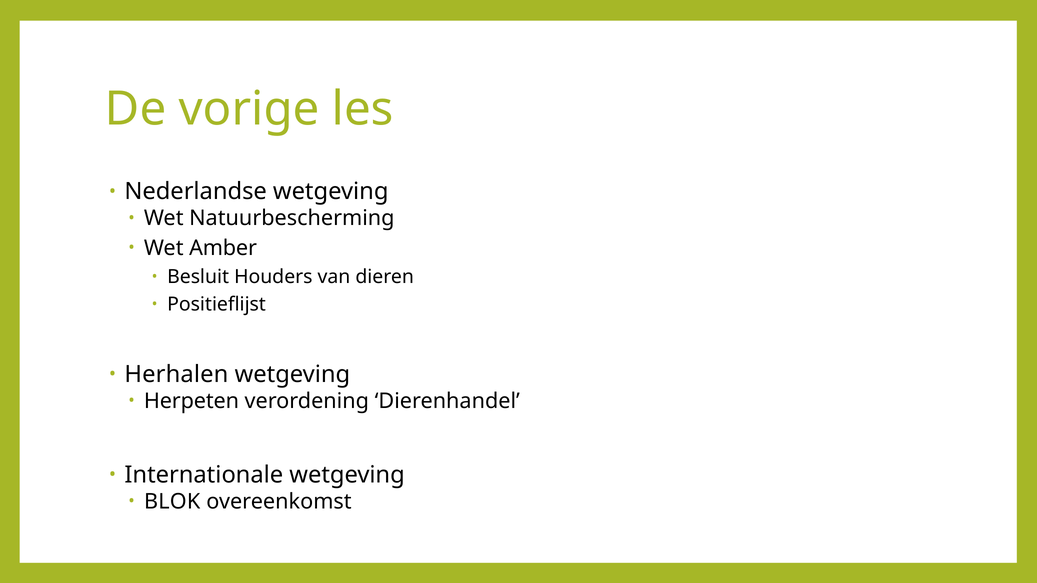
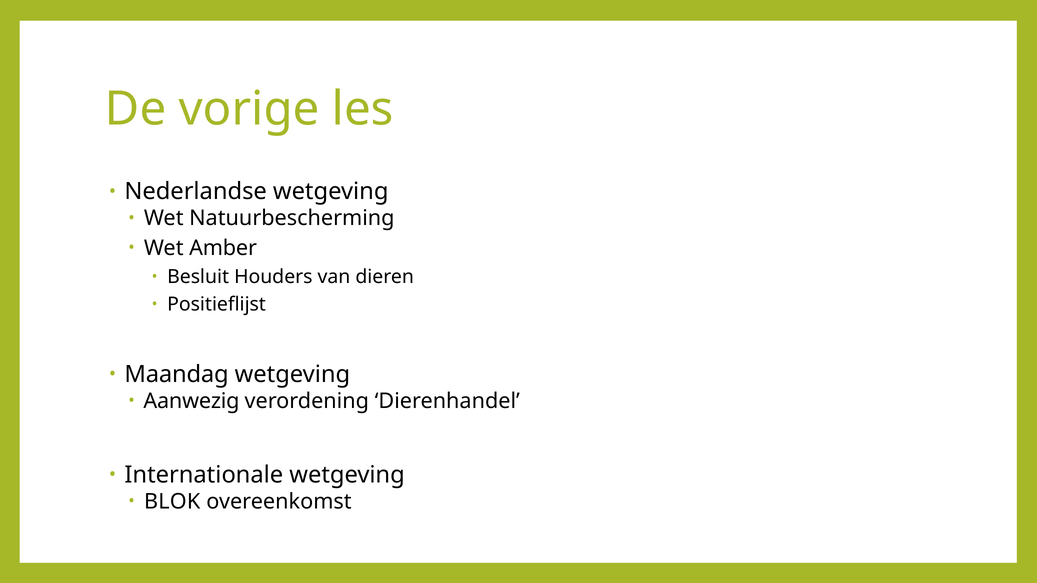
Herhalen: Herhalen -> Maandag (177, 374)
Herpeten: Herpeten -> Aanwezig (191, 401)
